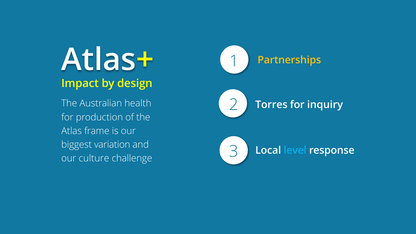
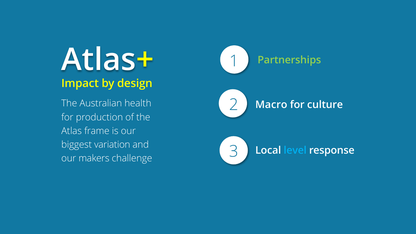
Partnerships colour: yellow -> light green (289, 60)
Torres: Torres -> Macro (271, 105)
inquiry: inquiry -> culture (325, 105)
culture: culture -> makers (94, 158)
